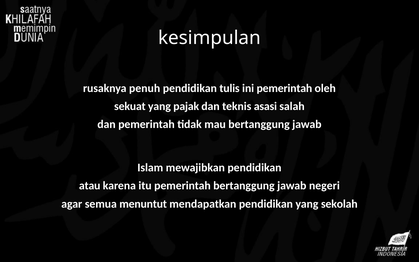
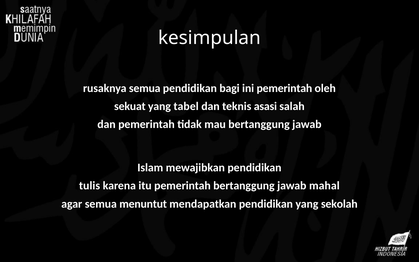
rusaknya penuh: penuh -> semua (145, 88)
tulis: tulis -> bagi (230, 88)
pajak: pajak -> tabel (186, 106)
atau: atau -> tulis (90, 186)
negeri: negeri -> mahal (324, 186)
